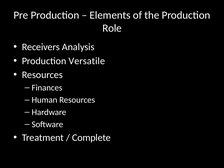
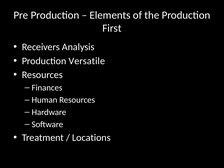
Role: Role -> First (112, 28)
Complete: Complete -> Locations (91, 138)
